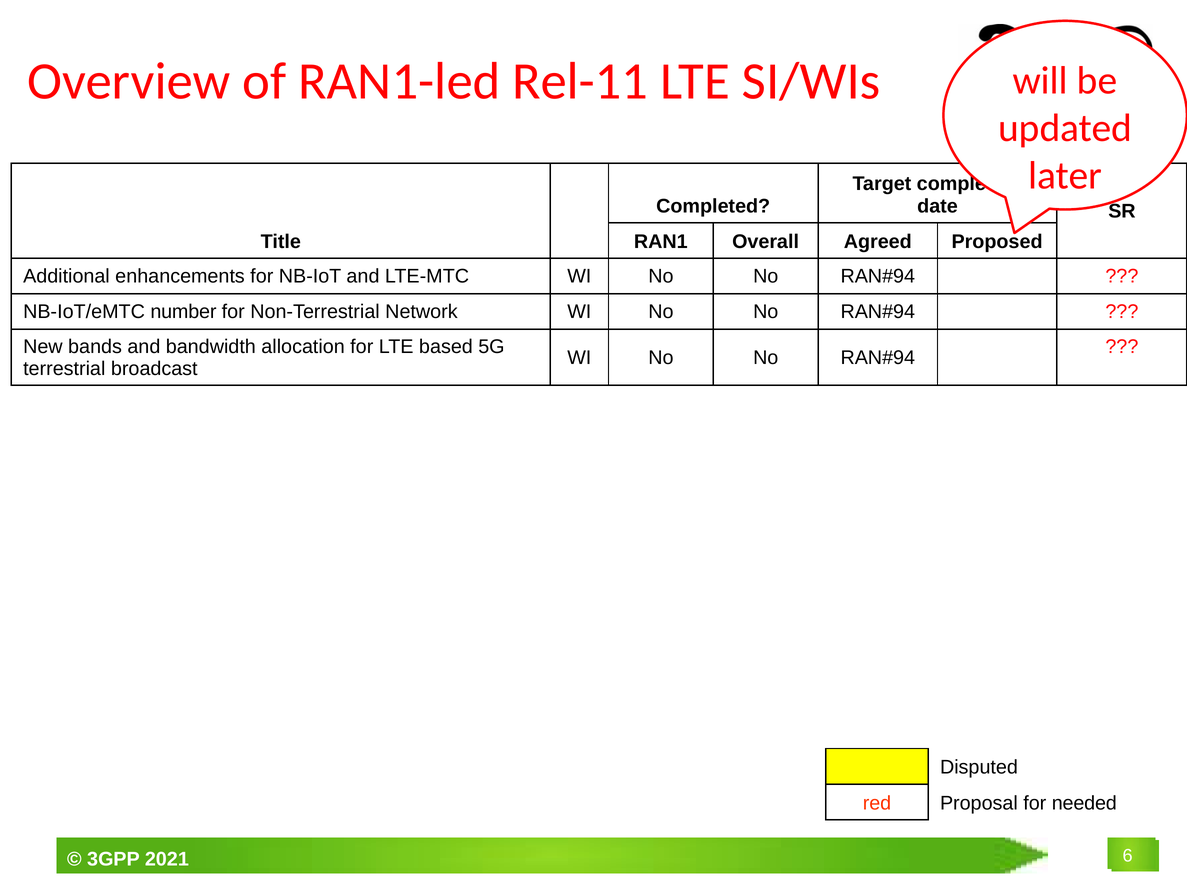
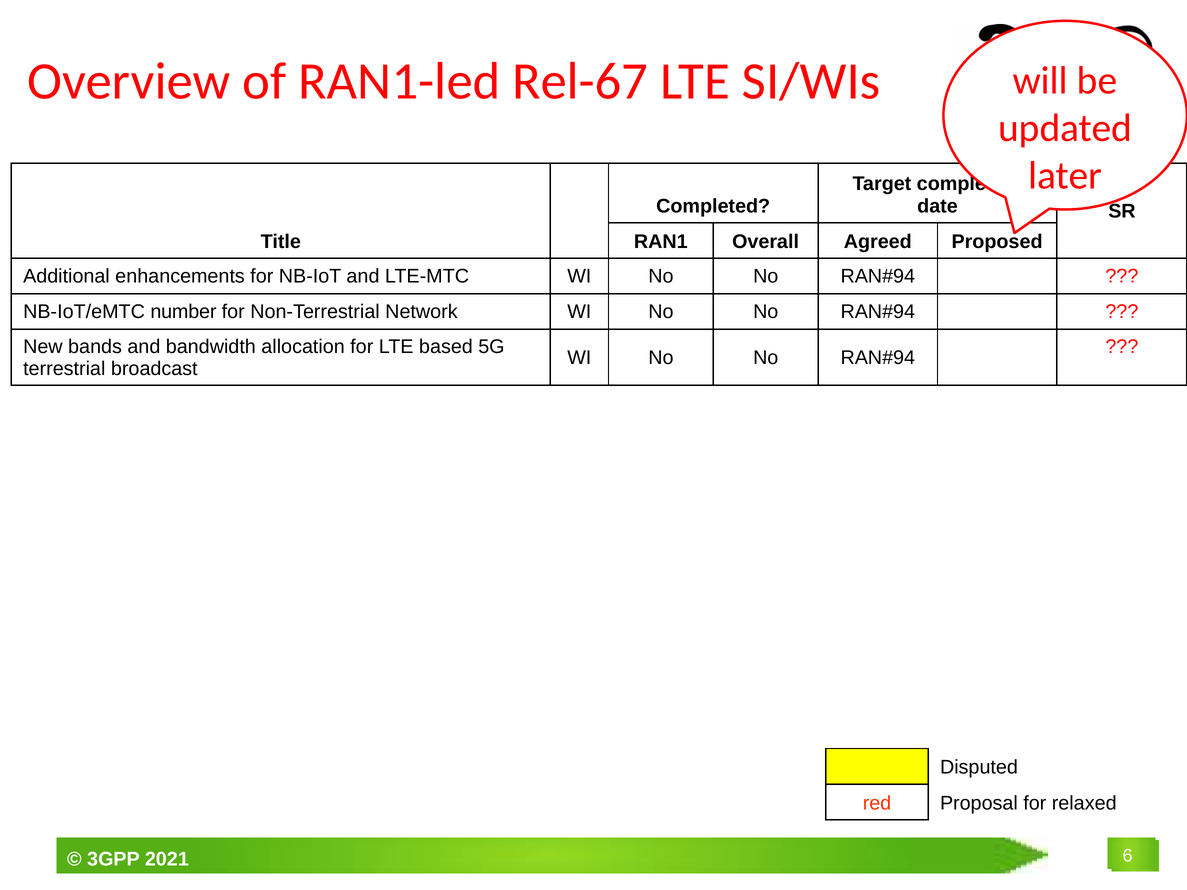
Rel-11: Rel-11 -> Rel-67 (580, 82)
needed: needed -> relaxed (1084, 803)
